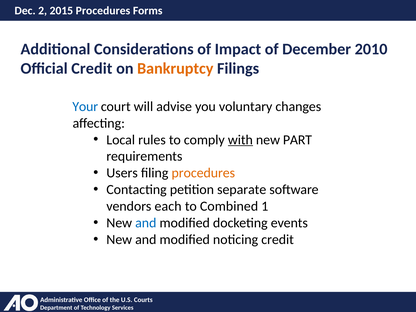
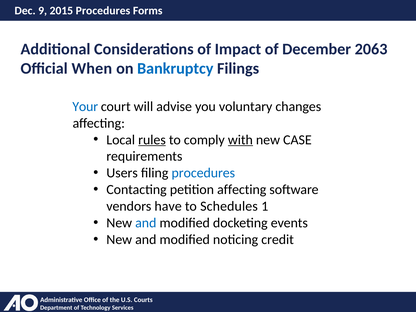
2: 2 -> 9 (43, 11)
2010: 2010 -> 2063 (371, 49)
Official Credit: Credit -> When (92, 69)
Bankruptcy colour: orange -> blue (175, 69)
rules underline: none -> present (152, 140)
PART: PART -> CASE (297, 140)
procedures colour: orange -> blue (203, 173)
petition separate: separate -> affecting (242, 190)
each: each -> have (168, 206)
Combined: Combined -> Schedules (229, 206)
